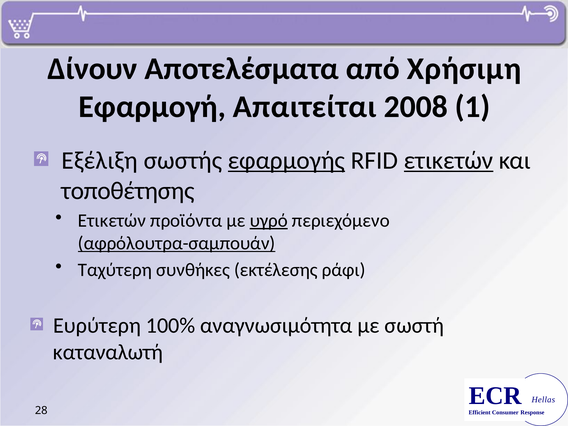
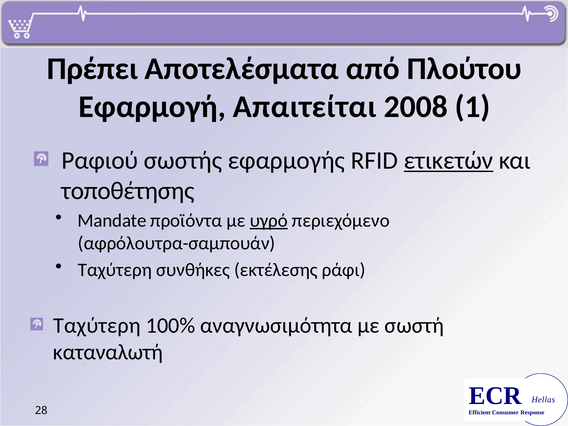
Δίνουν: Δίνουν -> Πρέπει (92, 69)
Χρήσιμη: Χρήσιμη -> Πλούτου (464, 69)
Εξέλιξη: Εξέλιξη -> Ραφιού (100, 160)
εφαρμογής underline: present -> none (286, 160)
Ετικετών: Ετικετών -> Mandate (112, 221)
αφρόλουτρα-σαμπουάν underline: present -> none (177, 243)
Ευρύτερη: Ευρύτερη -> Ταχύτερη (97, 326)
